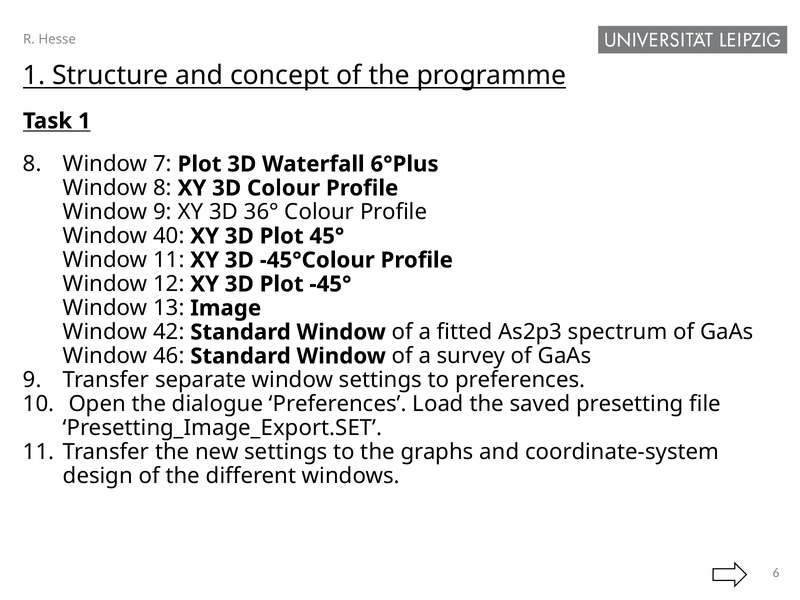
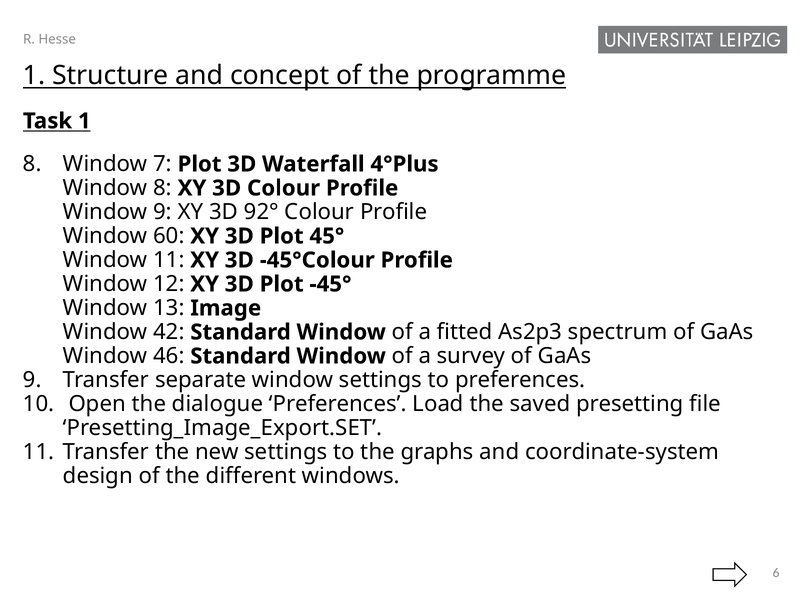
6°Plus: 6°Plus -> 4°Plus (405, 164)
36°: 36° -> 92° (261, 212)
40: 40 -> 60 (169, 236)
